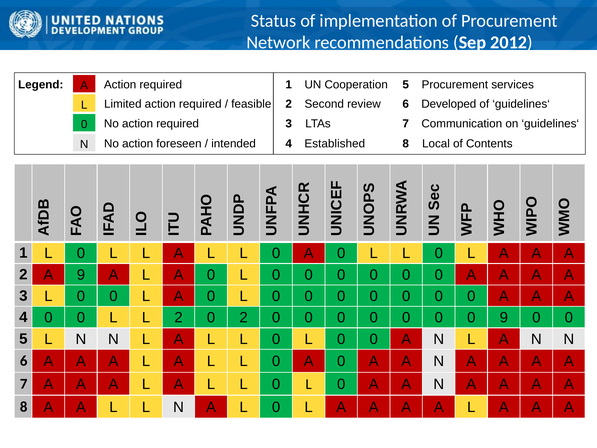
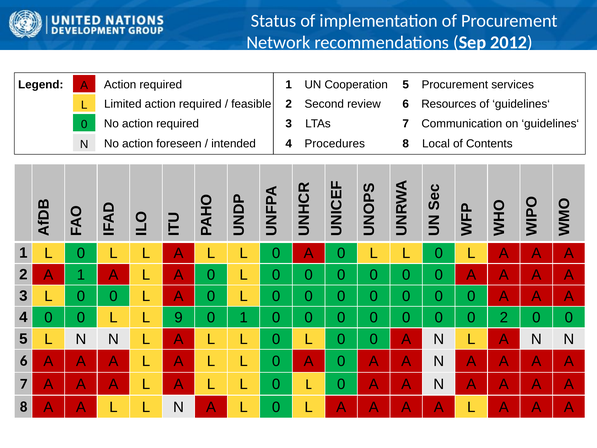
Developed: Developed -> Resources (449, 104)
Established: Established -> Procedures (335, 144)
A 9: 9 -> 1 (81, 275)
L 2: 2 -> 9 (179, 317)
0 2: 2 -> 1 (244, 317)
0 9: 9 -> 2 (504, 317)
